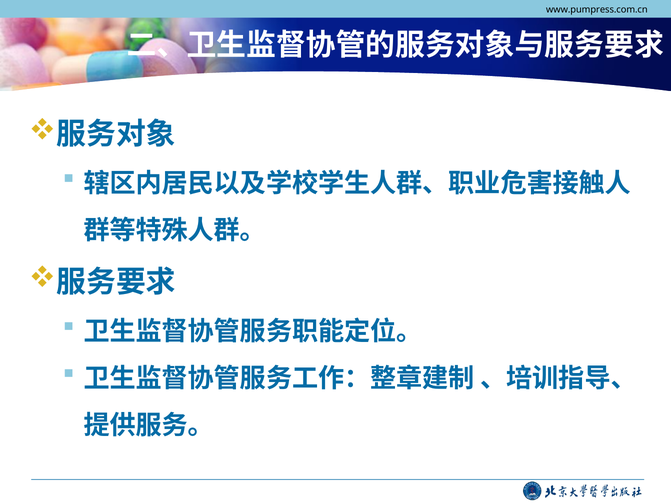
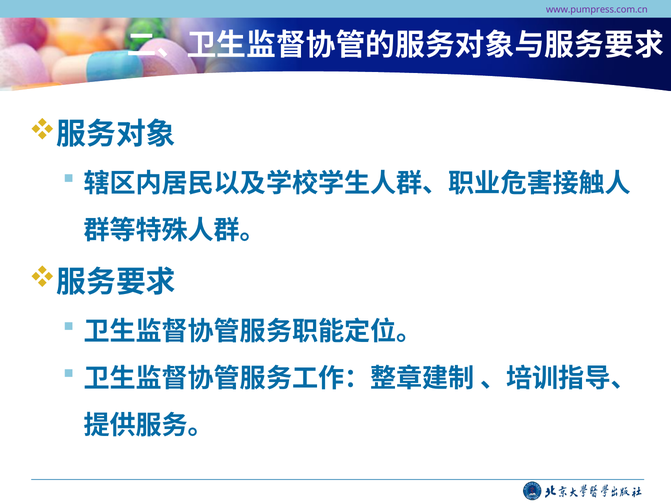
www.pumpress.com.cn colour: black -> purple (597, 10)
